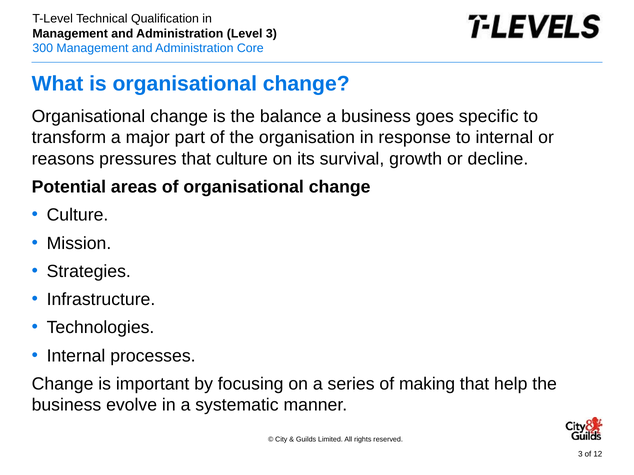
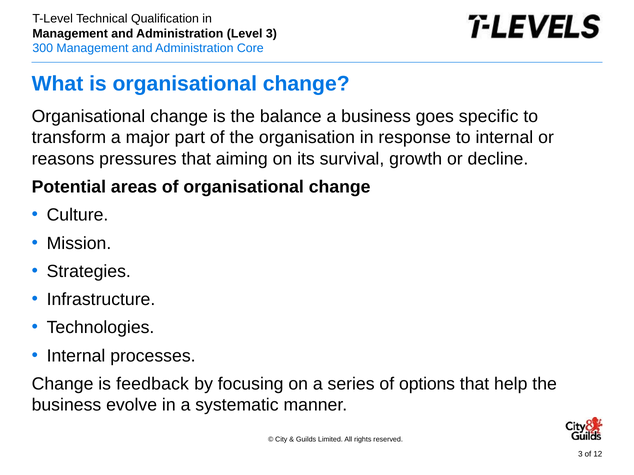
that culture: culture -> aiming (242, 159)
important: important -> feedback (153, 384)
making: making -> options (427, 384)
